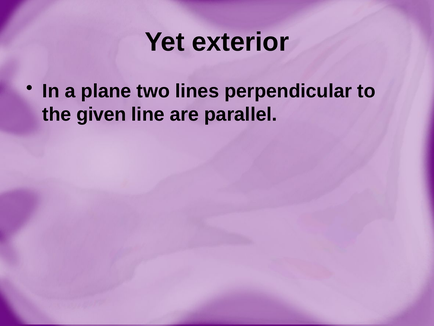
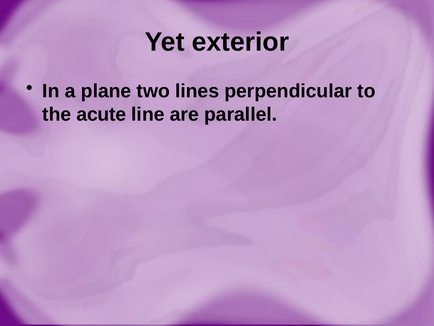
given: given -> acute (101, 114)
